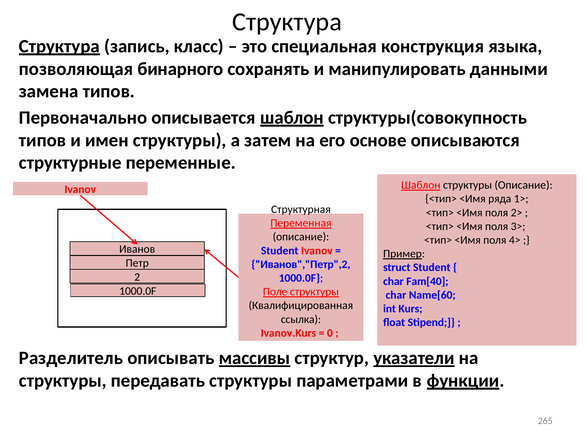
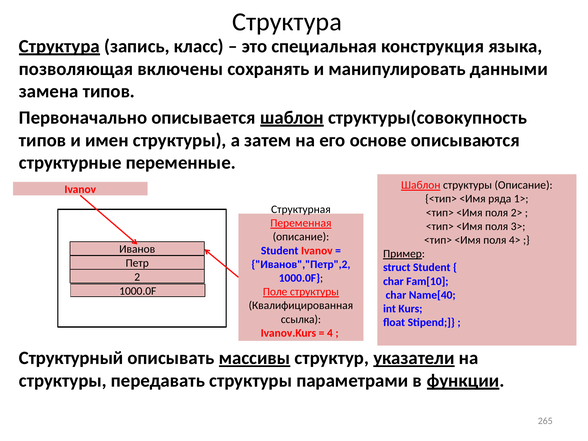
бинарного: бинарного -> включены (180, 69)
Fam[40: Fam[40 -> Fam[10 (427, 281)
Name[60: Name[60 -> Name[40 (432, 295)
0: 0 -> 4 (330, 333)
Разделитель: Разделитель -> Структурный (71, 358)
